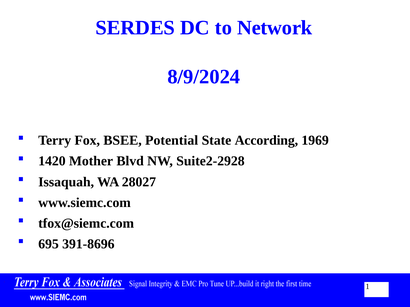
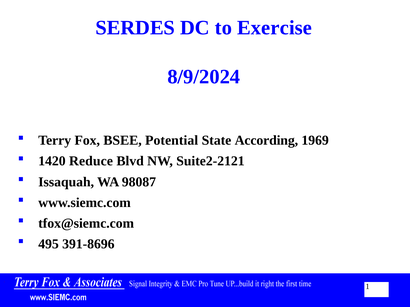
Network: Network -> Exercise (275, 28)
Mother: Mother -> Reduce (91, 161)
Suite2-2928: Suite2-2928 -> Suite2-2121 (210, 161)
28027: 28027 -> 98087 (139, 182)
695: 695 -> 495 (49, 244)
